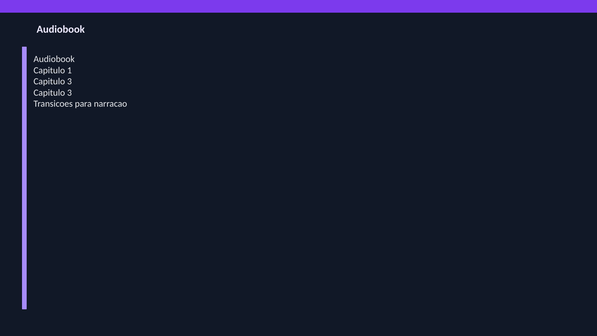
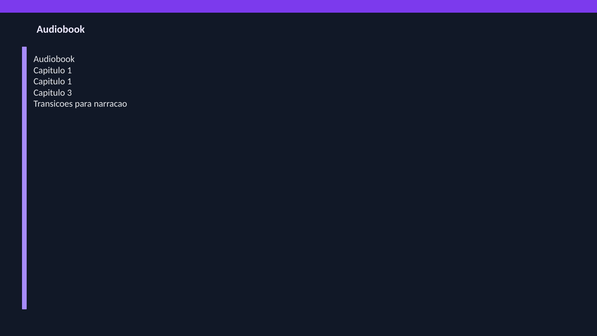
3: 3 -> 1 (70, 81)
